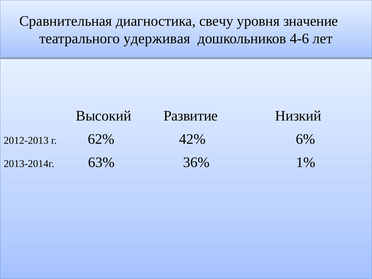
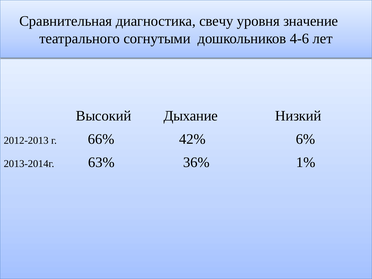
удерживая: удерживая -> согнутыми (157, 38)
Развитие: Развитие -> Дыхание (191, 116)
62%: 62% -> 66% (101, 139)
